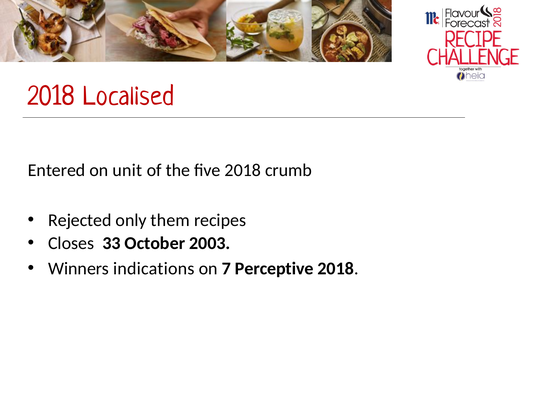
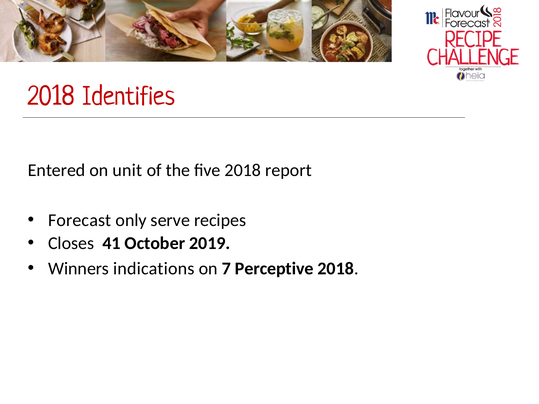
Localised: Localised -> Identifies (129, 96)
crumb: crumb -> report (288, 170)
Rejected: Rejected -> Forecast (80, 220)
them: them -> serve (170, 220)
33: 33 -> 41 (111, 243)
2003: 2003 -> 2019 (210, 243)
